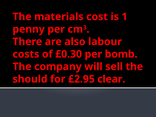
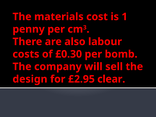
should: should -> design (30, 79)
